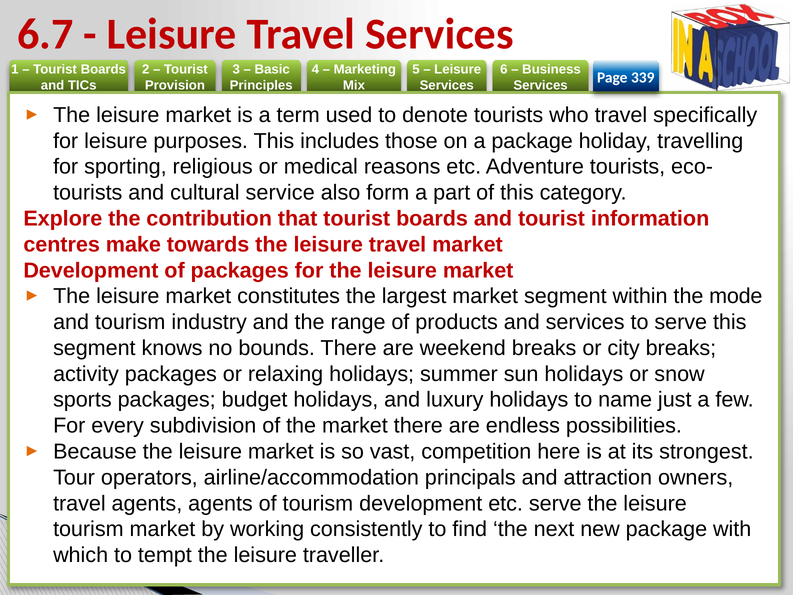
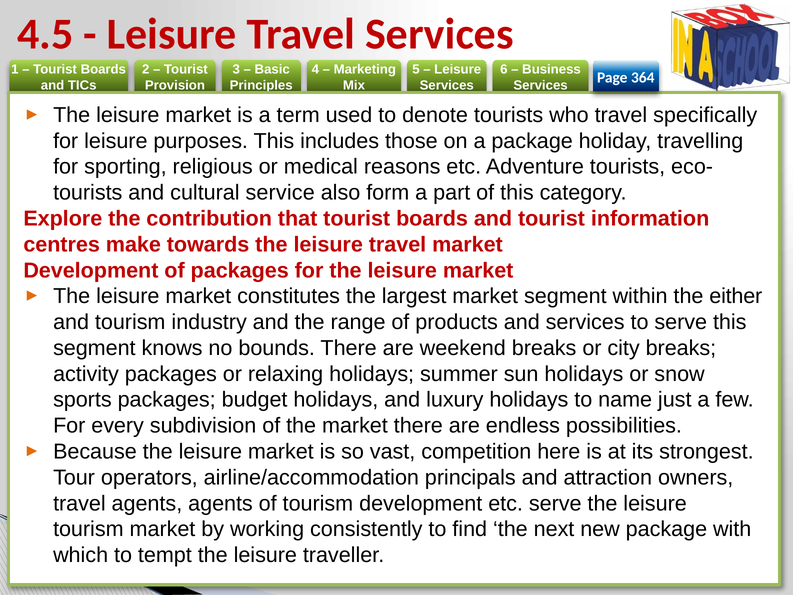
6.7: 6.7 -> 4.5 (45, 34)
339: 339 -> 364 (643, 78)
mode: mode -> either (736, 296)
